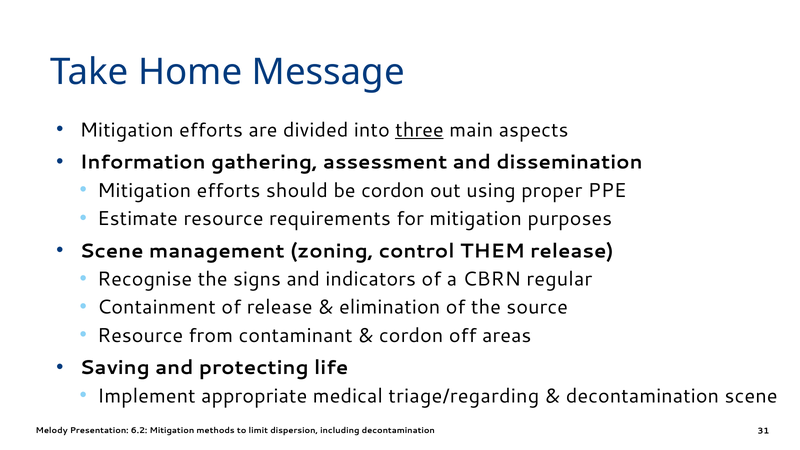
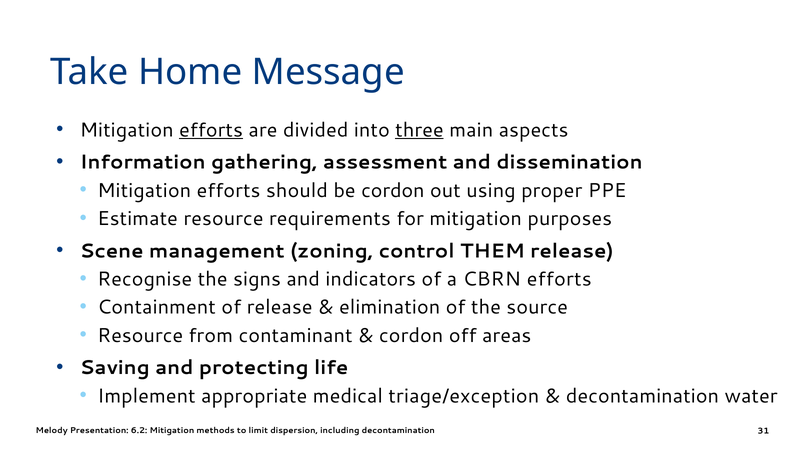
efforts underline: none -> present (211, 130)
CBRN regular: regular -> efforts (559, 279)
triage/regarding: triage/regarding -> triage/exception (464, 396)
decontamination scene: scene -> water (751, 396)
